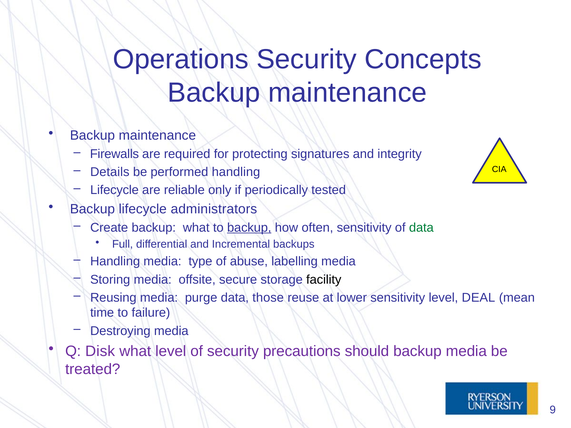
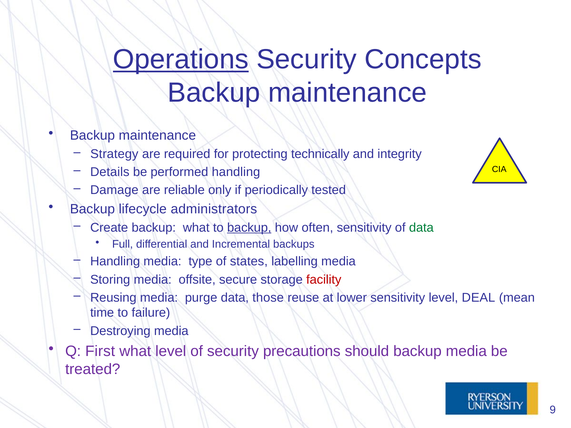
Operations underline: none -> present (181, 59)
Firewalls: Firewalls -> Strategy (114, 154)
signatures: signatures -> technically (320, 154)
Lifecycle: Lifecycle -> Damage (114, 190)
abuse: abuse -> states (249, 262)
facility colour: black -> red (324, 280)
Disk: Disk -> First (100, 351)
